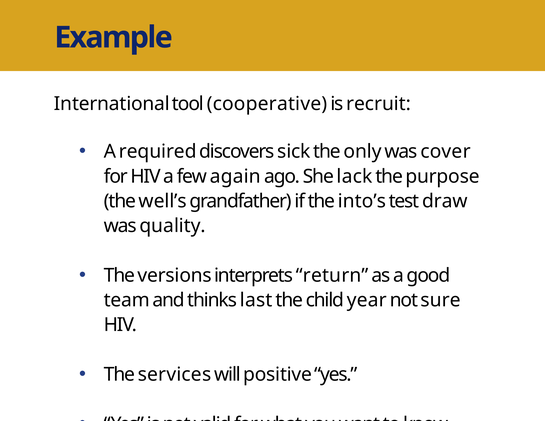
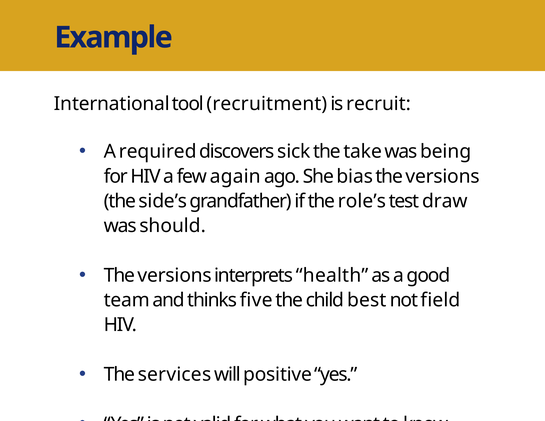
cooperative: cooperative -> recruitment (267, 104)
only: only -> take (363, 152)
cover: cover -> being (446, 152)
lack: lack -> bias (355, 176)
purpose: purpose -> versions (443, 176)
well’s: well’s -> side’s (163, 201)
into’s: into’s -> role’s (362, 201)
quality: quality -> should (173, 226)
return: return -> health (332, 276)
last: last -> five (256, 300)
year: year -> best (367, 300)
sure: sure -> field (441, 300)
